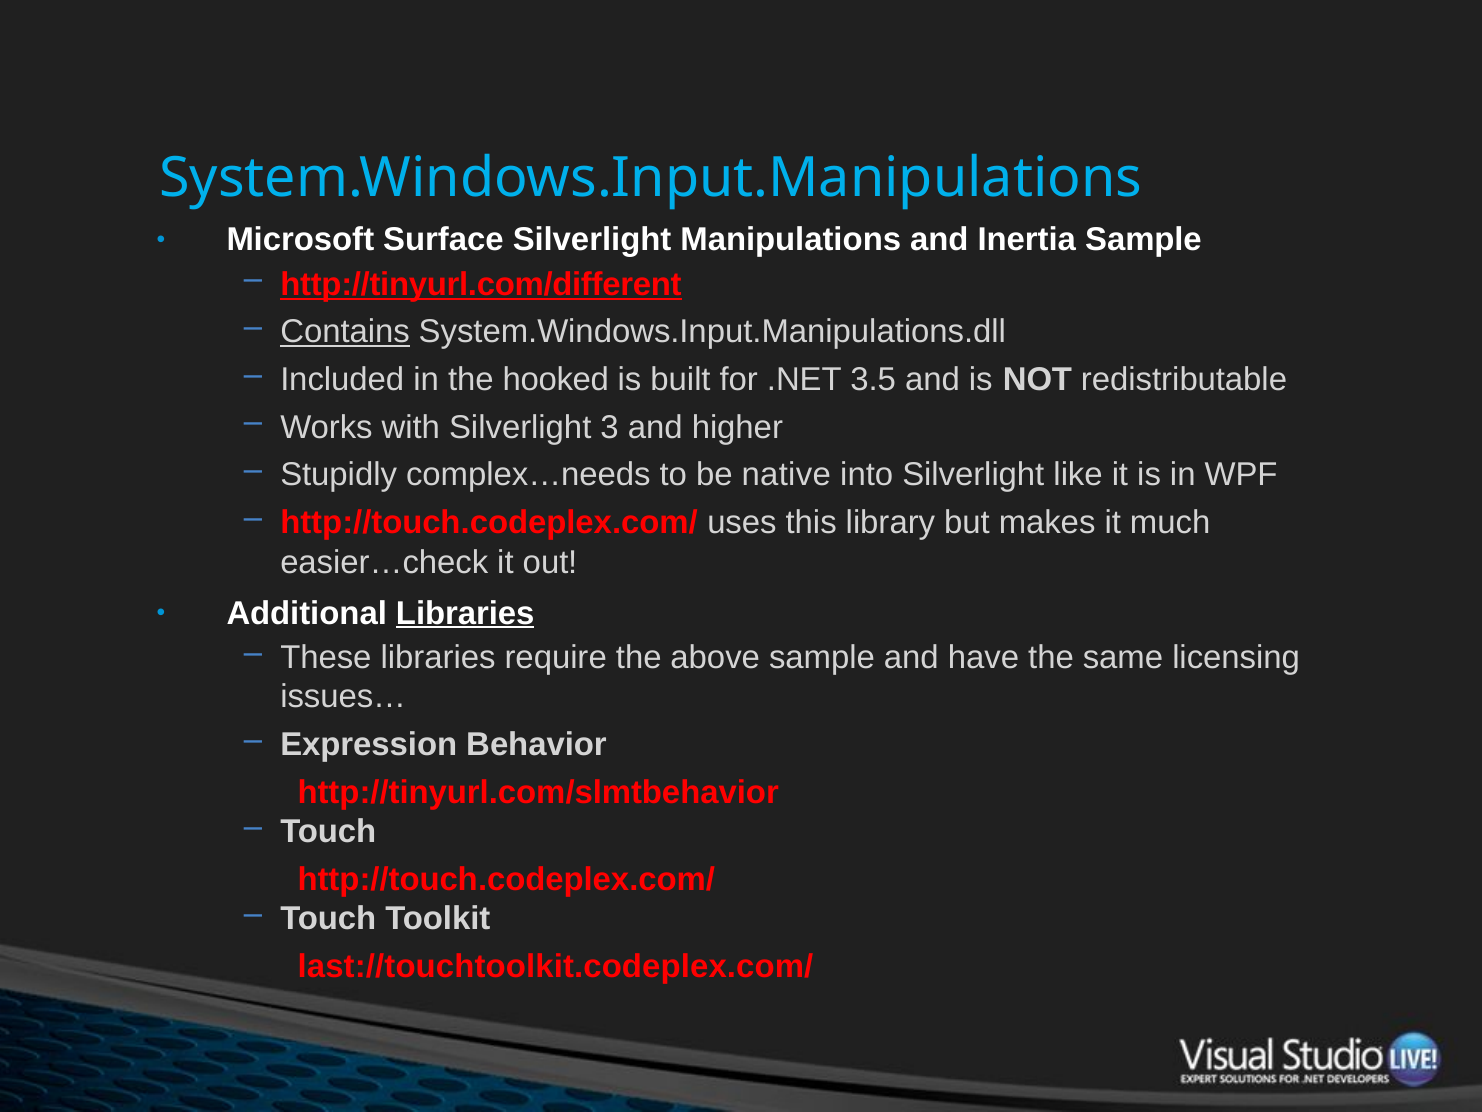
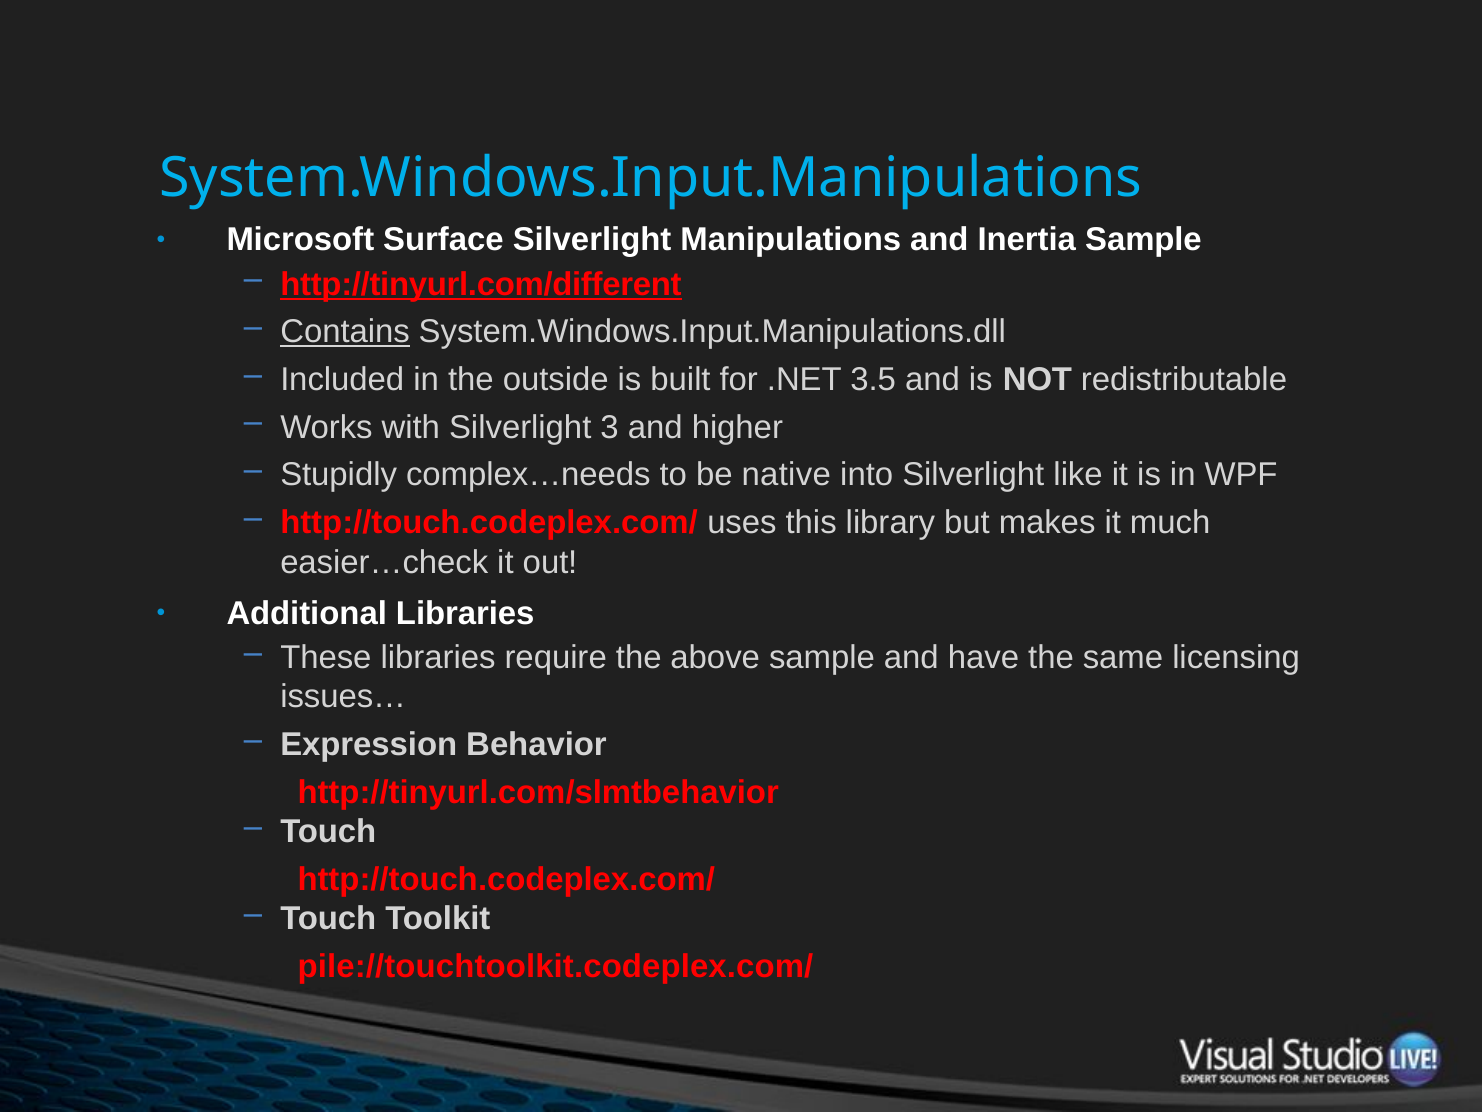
hooked: hooked -> outside (556, 379)
Libraries underline: present -> none (465, 613)
last://touchtoolkit.codeplex.com/: last://touchtoolkit.codeplex.com/ -> pile://touchtoolkit.codeplex.com/ (555, 966)
